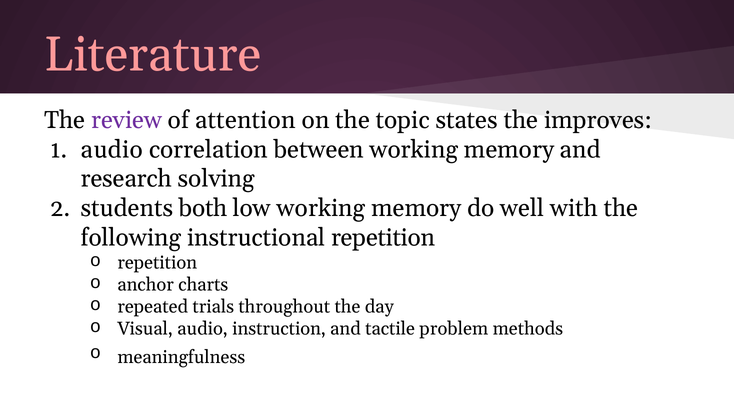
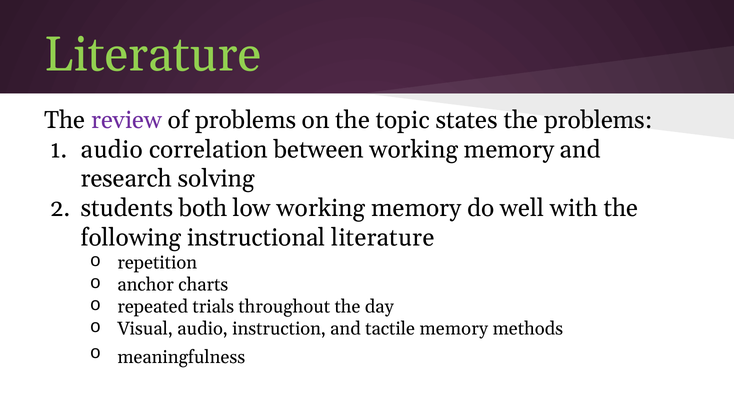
Literature colour: pink -> light green (153, 54)
of attention: attention -> problems (246, 120)
the improves: improves -> problems (598, 120)
instructional repetition: repetition -> literature (383, 238)
tactile problem: problem -> memory (454, 329)
